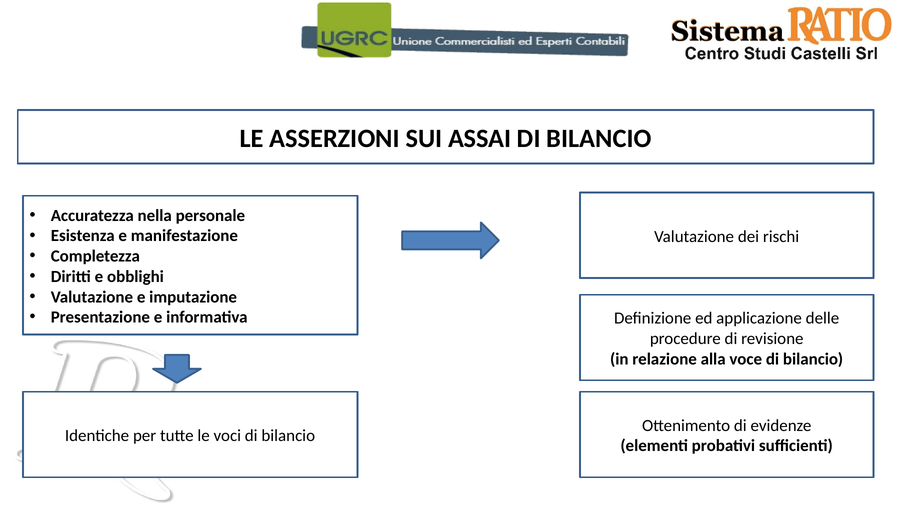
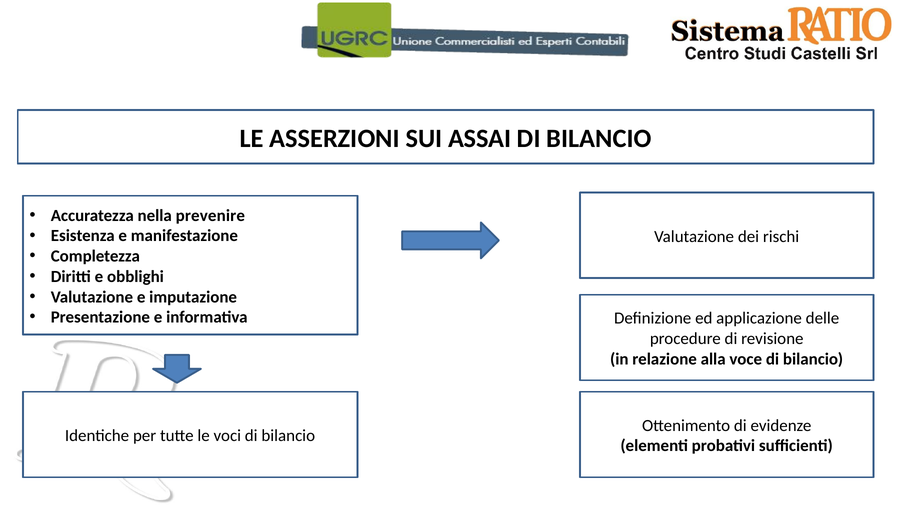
personale: personale -> prevenire (210, 215)
